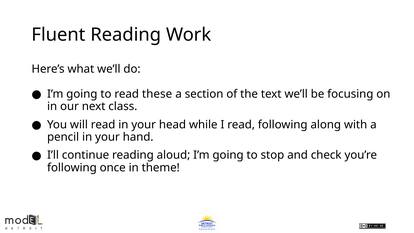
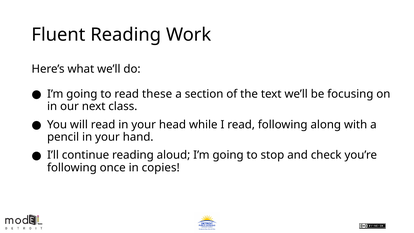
theme: theme -> copies (161, 168)
